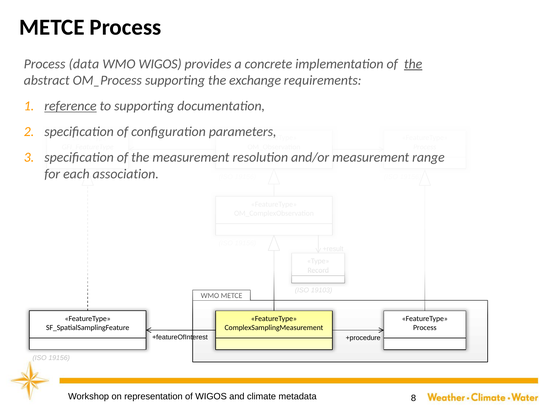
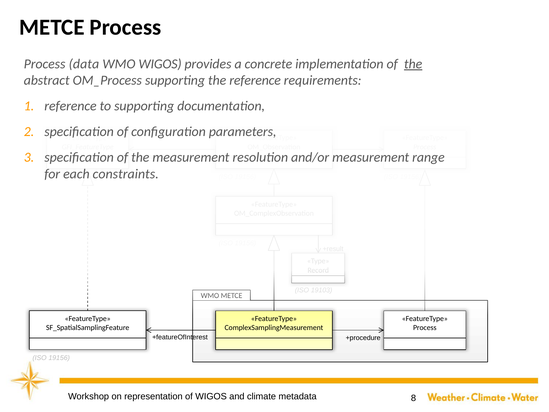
the exchange: exchange -> reference (255, 80)
reference underline: present -> none (70, 106)
association: association -> constraints (126, 174)
